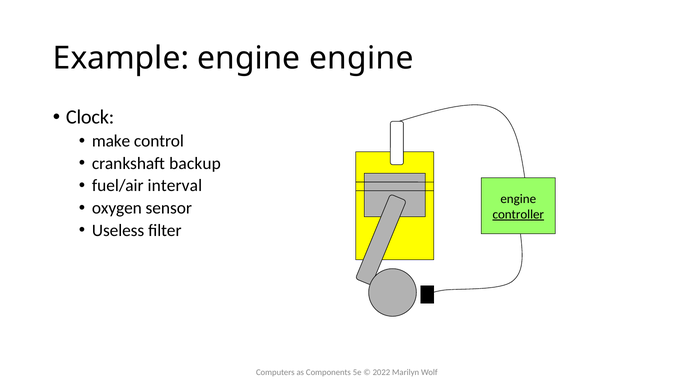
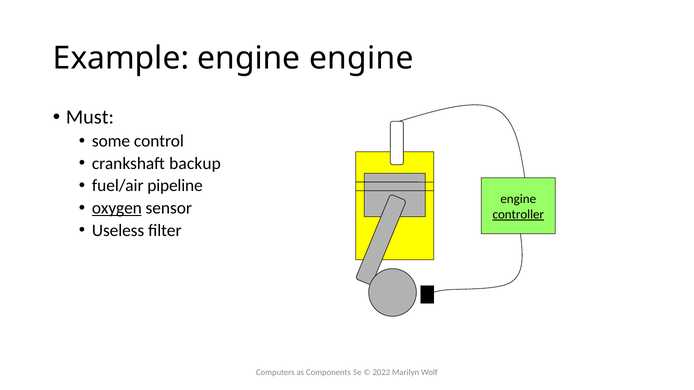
Clock: Clock -> Must (90, 117)
make: make -> some (111, 141)
interval: interval -> pipeline (175, 186)
oxygen underline: none -> present (117, 208)
